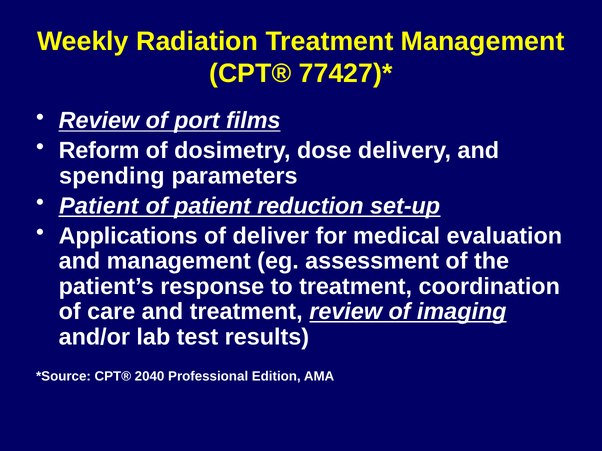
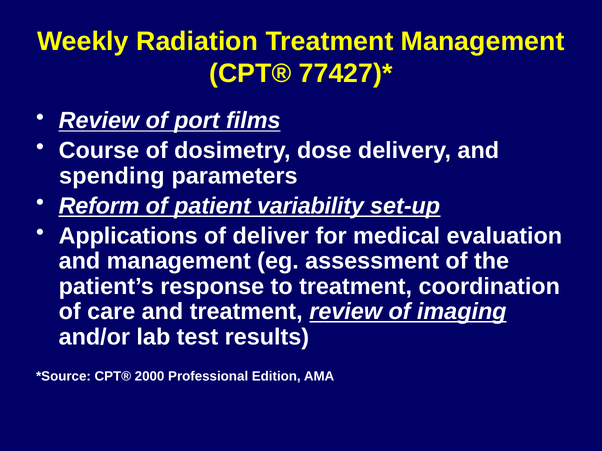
Reform: Reform -> Course (99, 151)
Patient: Patient -> Reform (99, 206)
reduction: reduction -> variability (310, 206)
2040: 2040 -> 2000 (150, 377)
